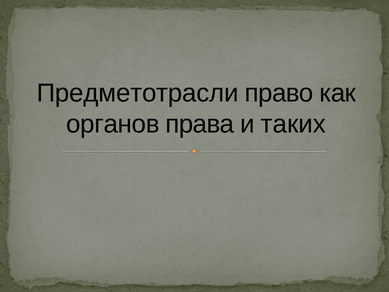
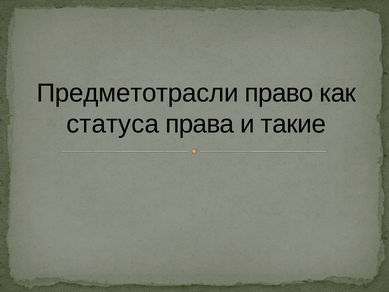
органов: органов -> статуса (113, 124)
таких: таких -> такие (293, 124)
